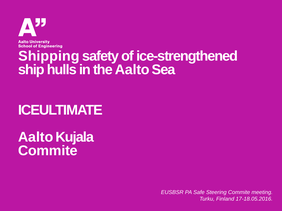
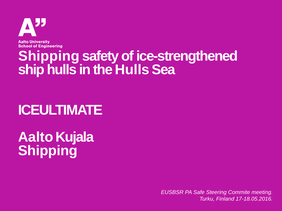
the Aalto: Aalto -> Hulls (132, 70)
Commite: Commite -> Shipping (48, 151)
